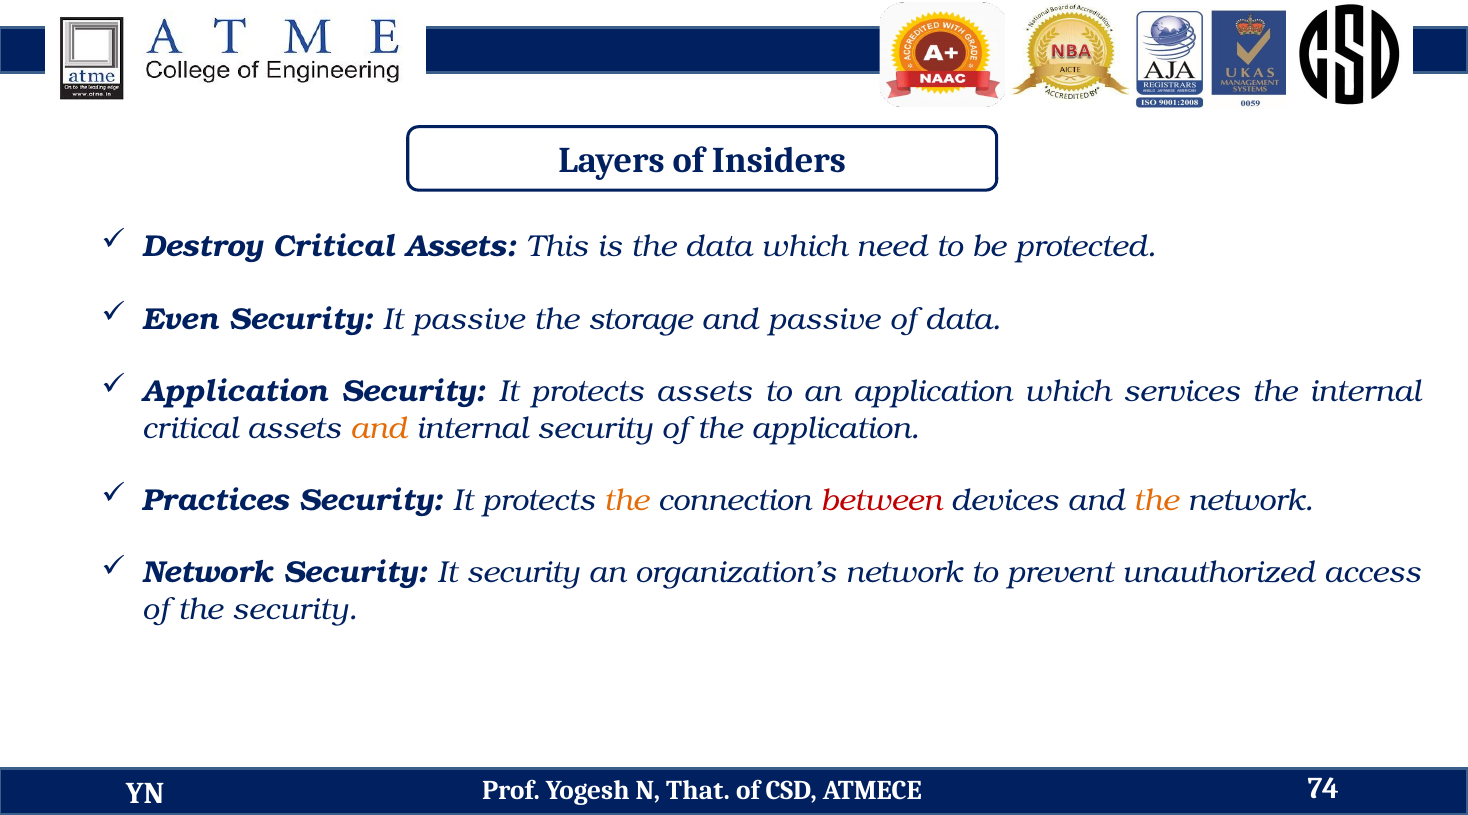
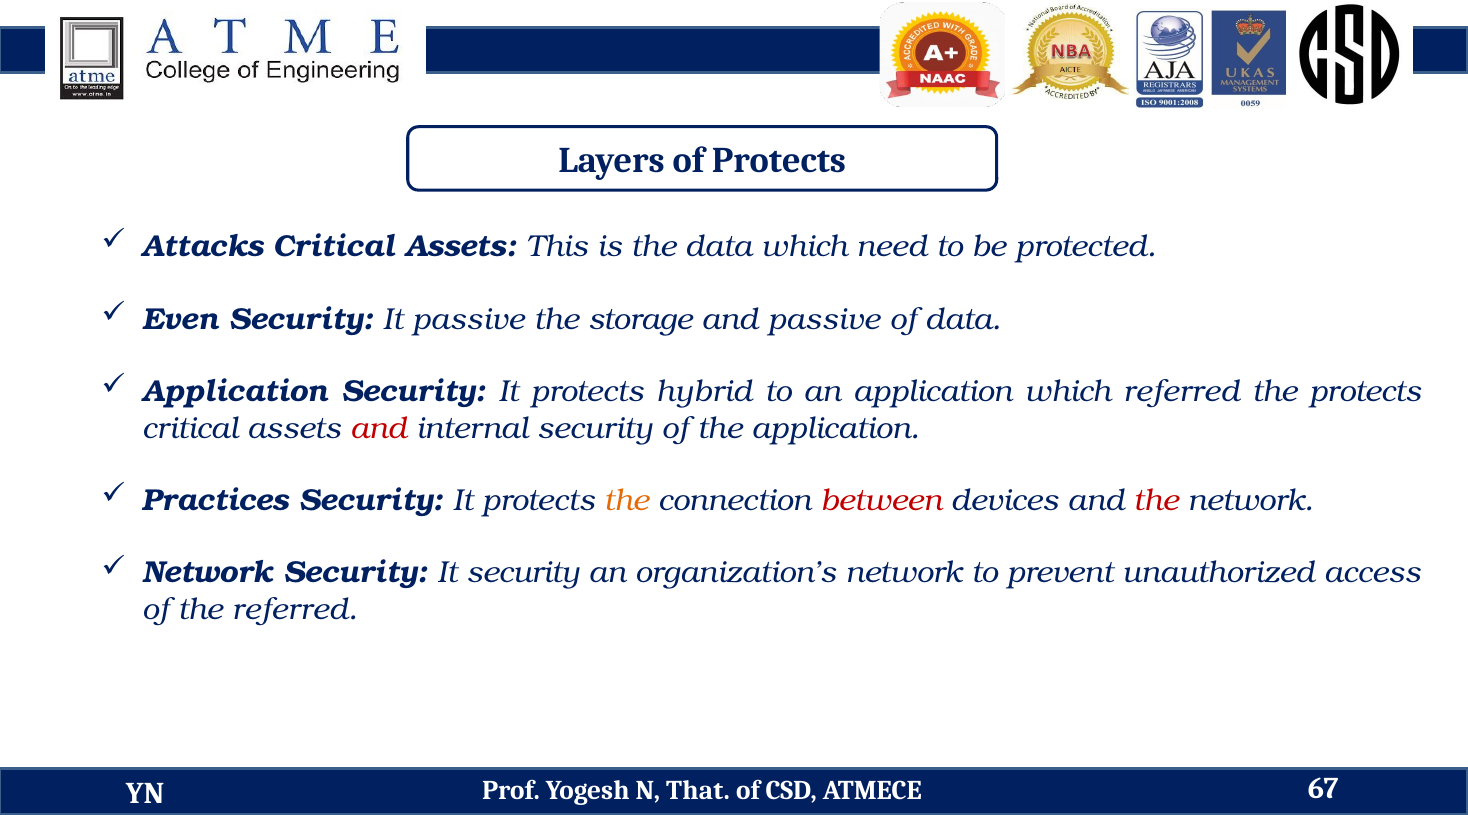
of Insiders: Insiders -> Protects (779, 161)
Destroy: Destroy -> Attacks (202, 247)
protects assets: assets -> hybrid (704, 392)
which services: services -> referred (1181, 392)
the internal: internal -> protects (1365, 392)
and colour: orange -> red (379, 428)
the colour: orange -> red (1156, 501)
the security: security -> referred (295, 610)
74: 74 -> 67 (1323, 790)
